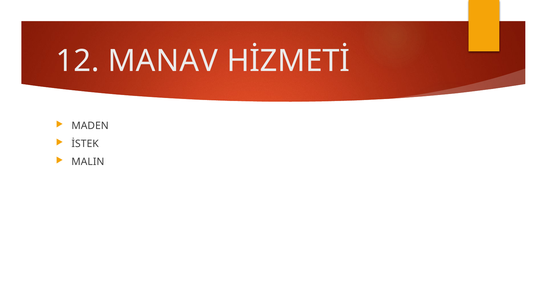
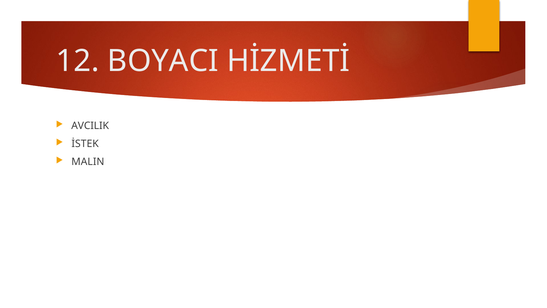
MANAV: MANAV -> BOYACI (163, 61)
MADEN: MADEN -> AVCILIK (90, 126)
